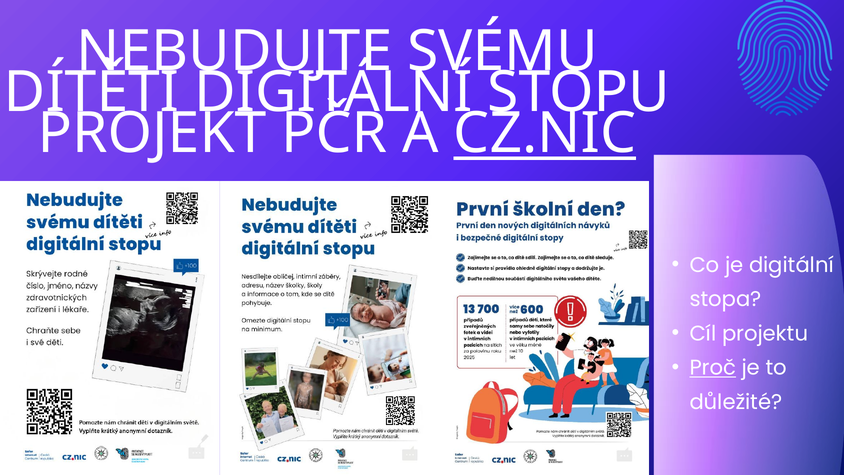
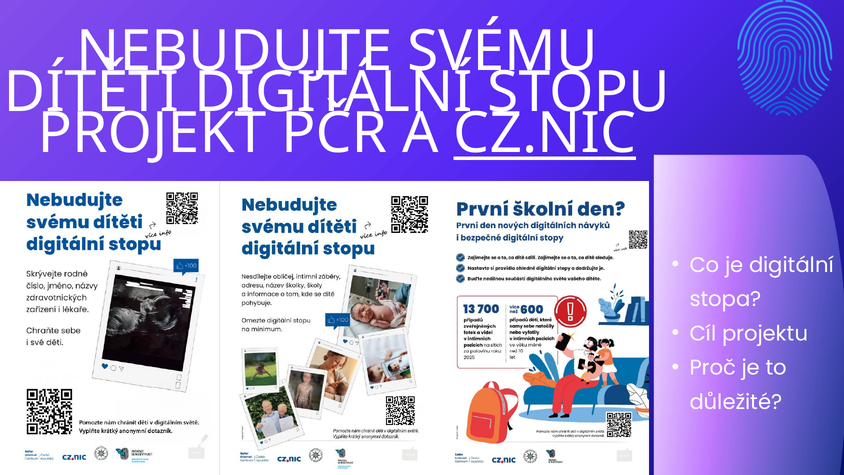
Proč underline: present -> none (713, 368)
